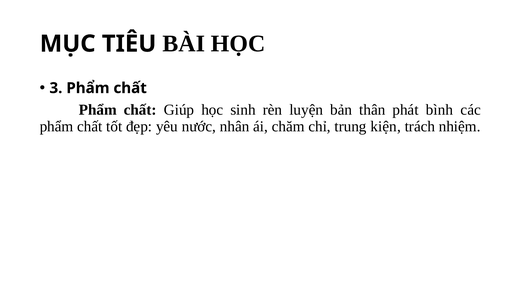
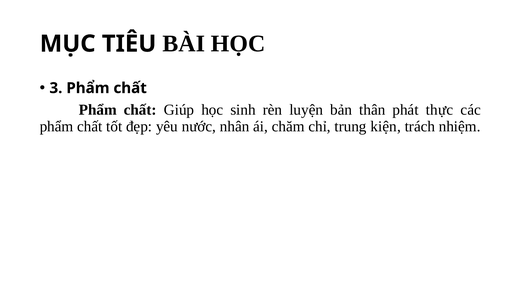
bình: bình -> thực (440, 110)
